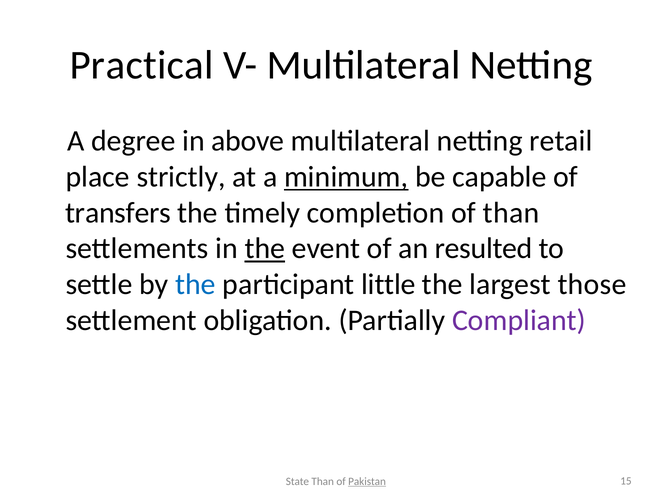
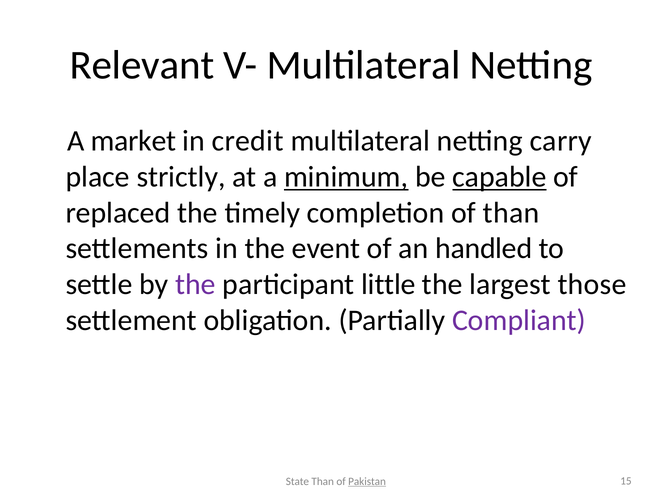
Practical: Practical -> Relevant (142, 65)
degree: degree -> market (134, 141)
above: above -> credit (248, 141)
retail: retail -> carry (561, 141)
capable underline: none -> present (499, 177)
transfers: transfers -> replaced (118, 213)
the underline: present -> none (265, 249)
resulted: resulted -> handled (484, 249)
the colour: blue -> purple (195, 284)
